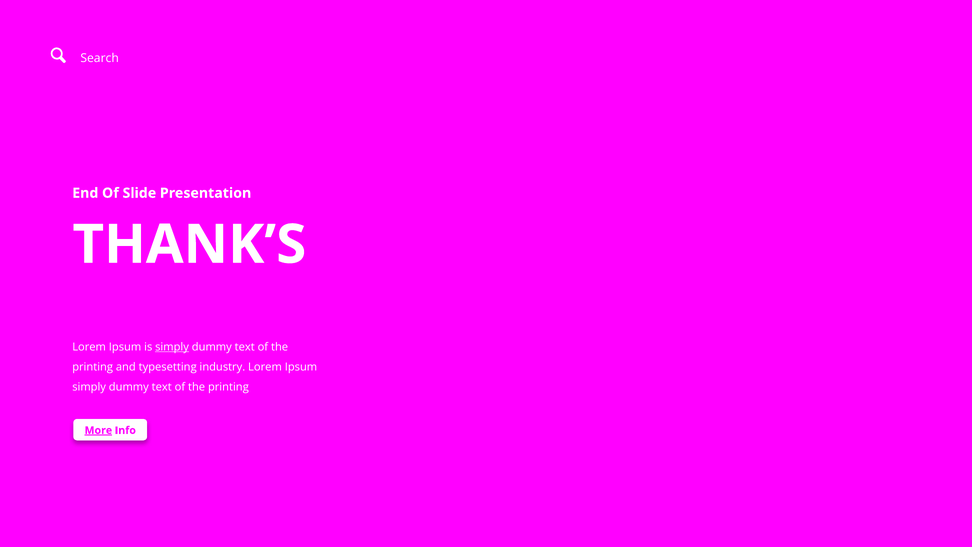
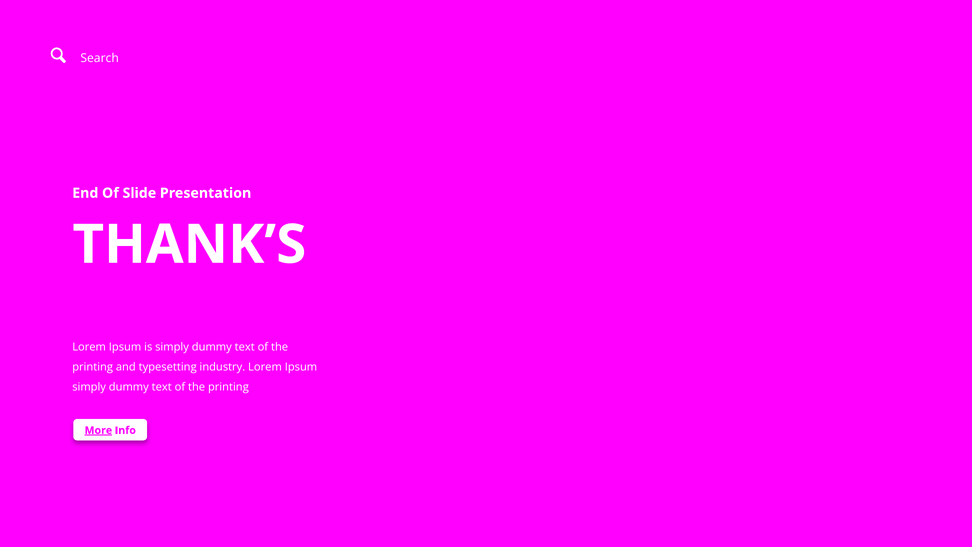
simply underline: present -> none (172, 347)
